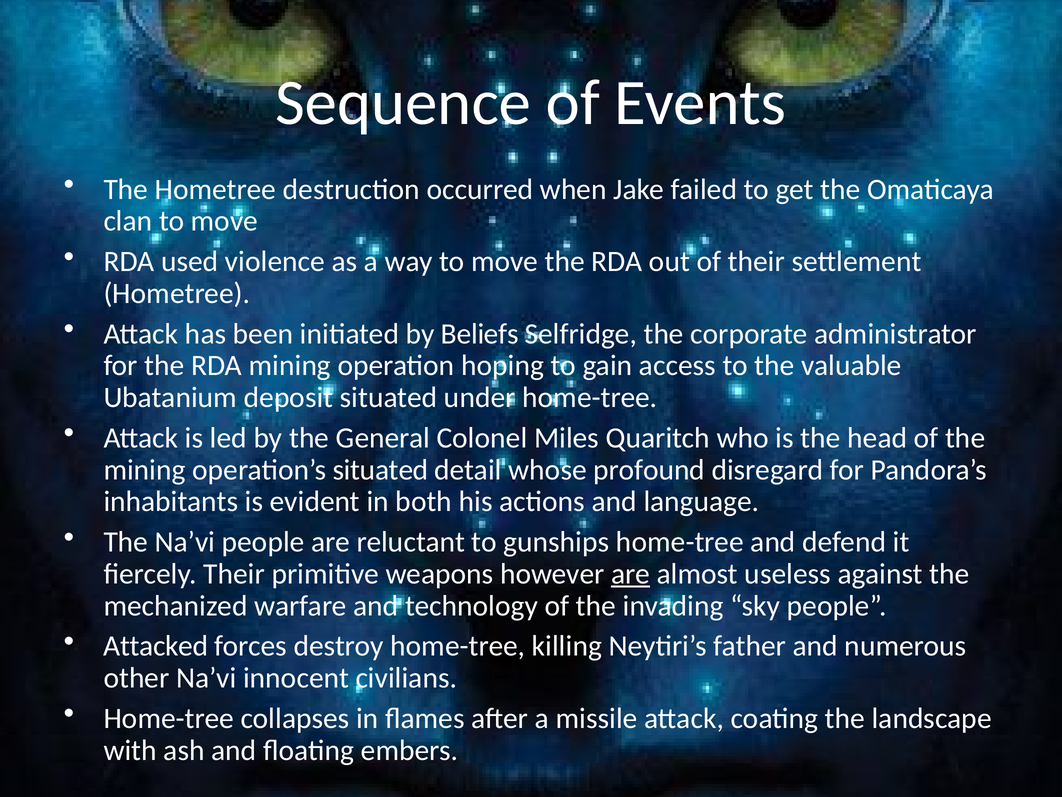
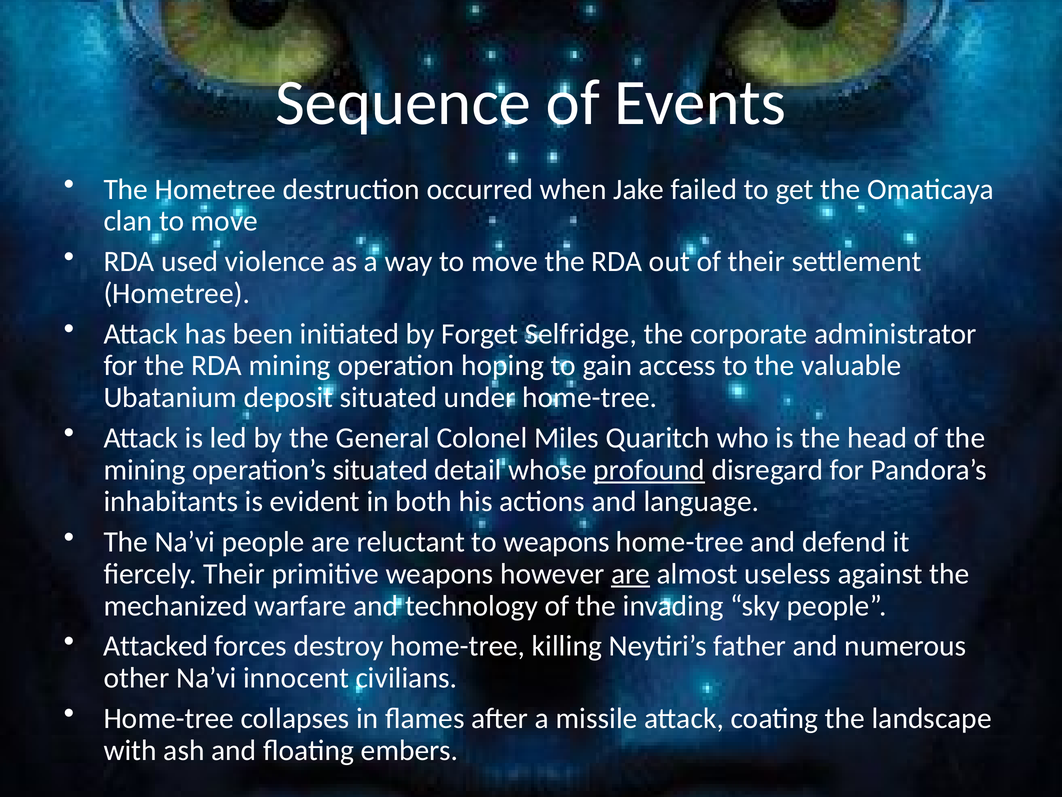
Beliefs: Beliefs -> Forget (480, 334)
profound underline: none -> present (649, 469)
to gunships: gunships -> weapons (557, 542)
